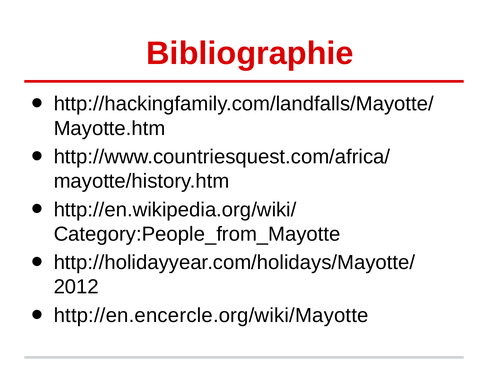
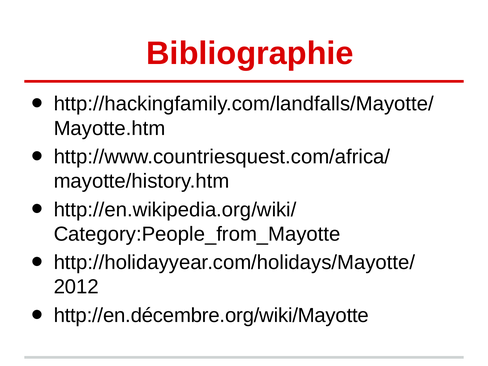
http://en.encercle.org/wiki/Mayotte: http://en.encercle.org/wiki/Mayotte -> http://en.décembre.org/wiki/Mayotte (211, 315)
